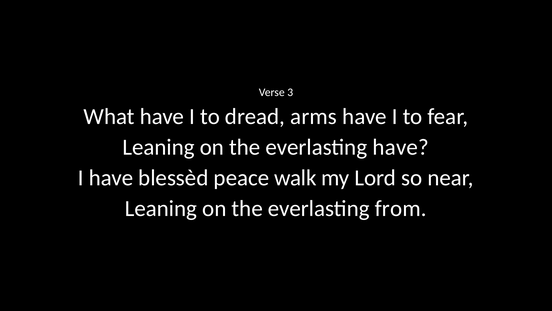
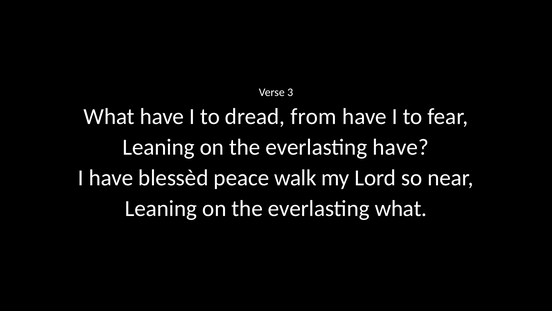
arms: arms -> from (314, 116)
everlasting from: from -> what (401, 208)
